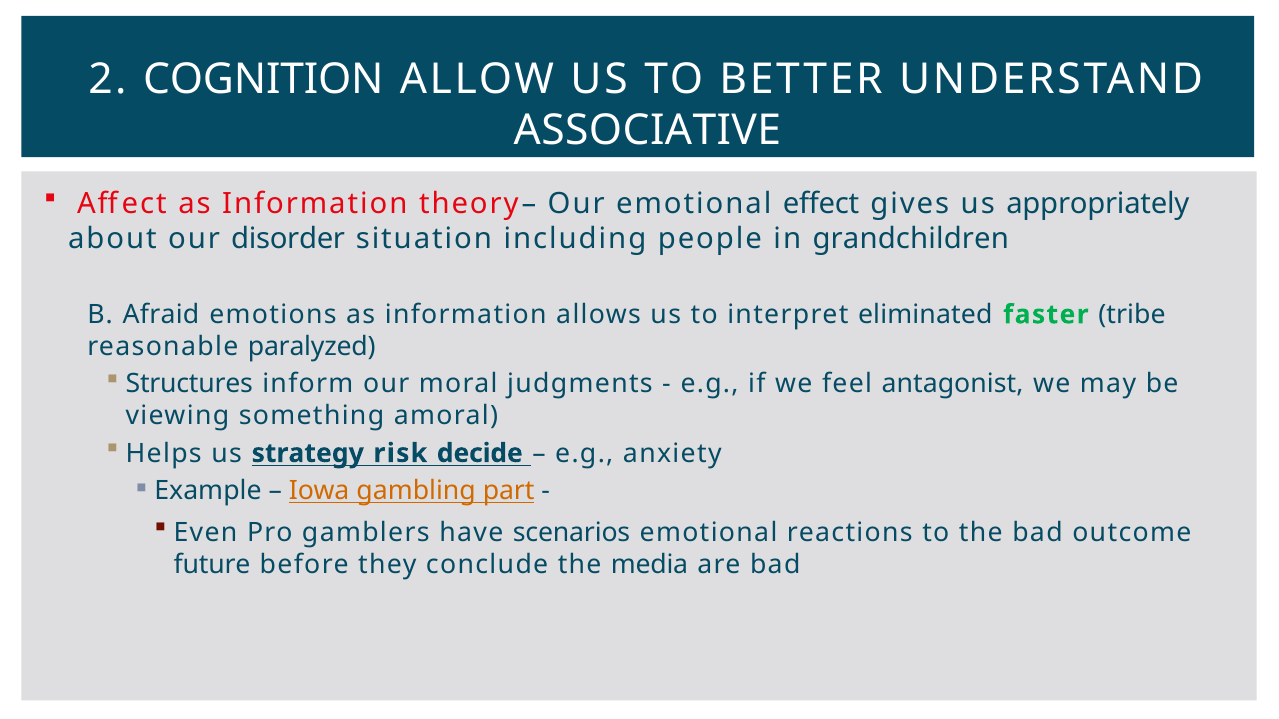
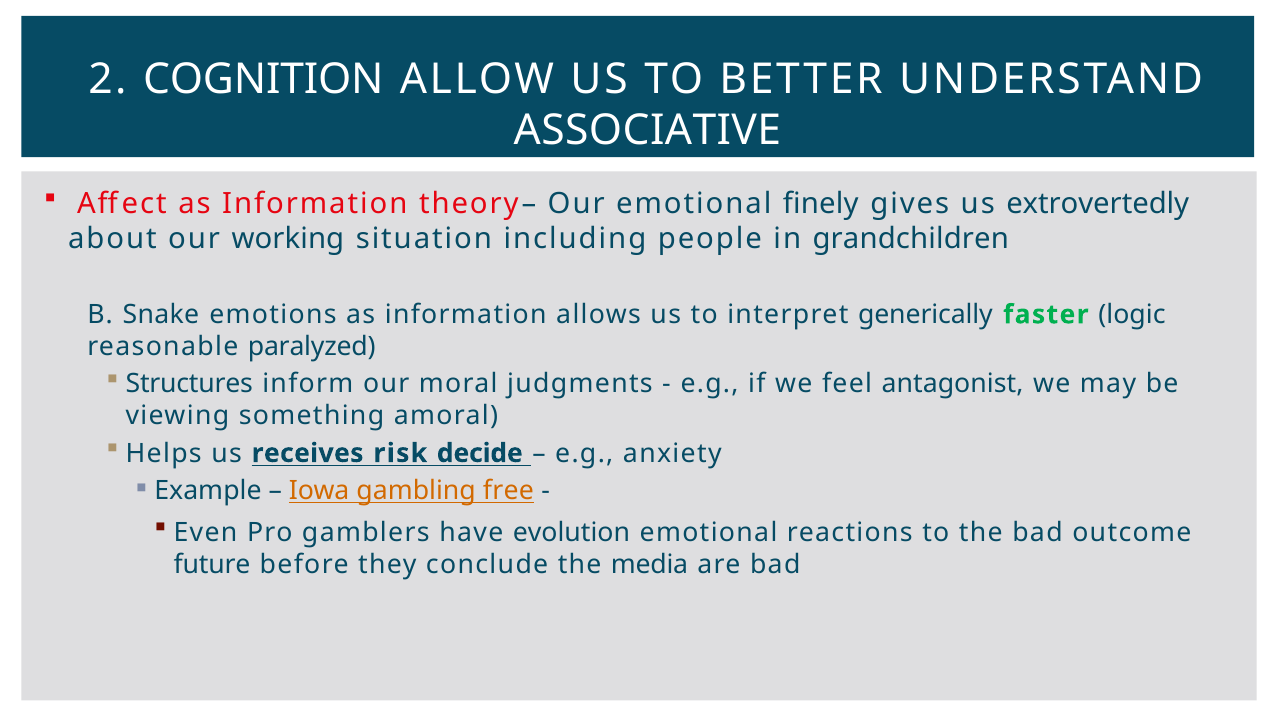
effect: effect -> finely (821, 204)
appropriately: appropriately -> extrovertedly (1098, 204)
disorder: disorder -> working (288, 239)
Afraid: Afraid -> Snake (161, 315)
eliminated: eliminated -> generically (925, 315)
tribe: tribe -> logic (1132, 315)
strategy: strategy -> receives (308, 453)
part: part -> free (508, 491)
scenarios: scenarios -> evolution (571, 533)
